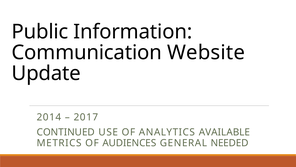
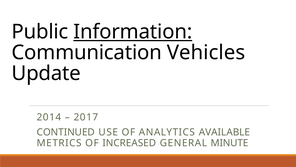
Information underline: none -> present (133, 32)
Website: Website -> Vehicles (206, 52)
AUDIENCES: AUDIENCES -> INCREASED (129, 143)
NEEDED: NEEDED -> MINUTE (230, 143)
